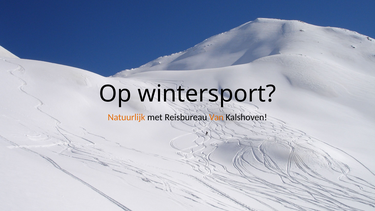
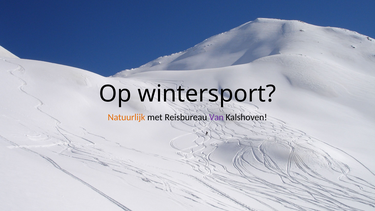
Van colour: orange -> purple (216, 117)
